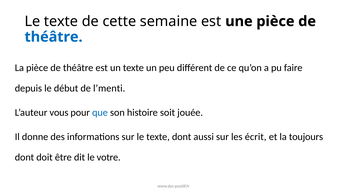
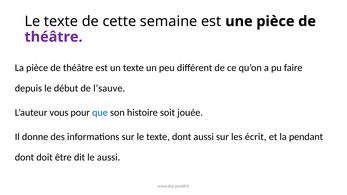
théâtre colour: blue -> purple (54, 37)
l’menti: l’menti -> l’sauve (109, 88)
toujours: toujours -> pendant (306, 137)
le votre: votre -> aussi (109, 157)
